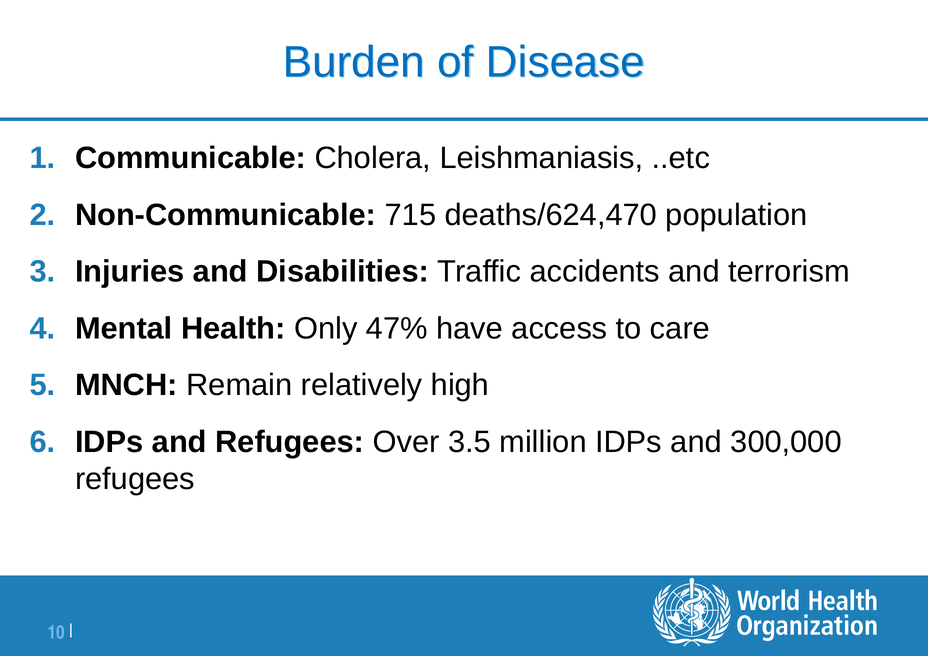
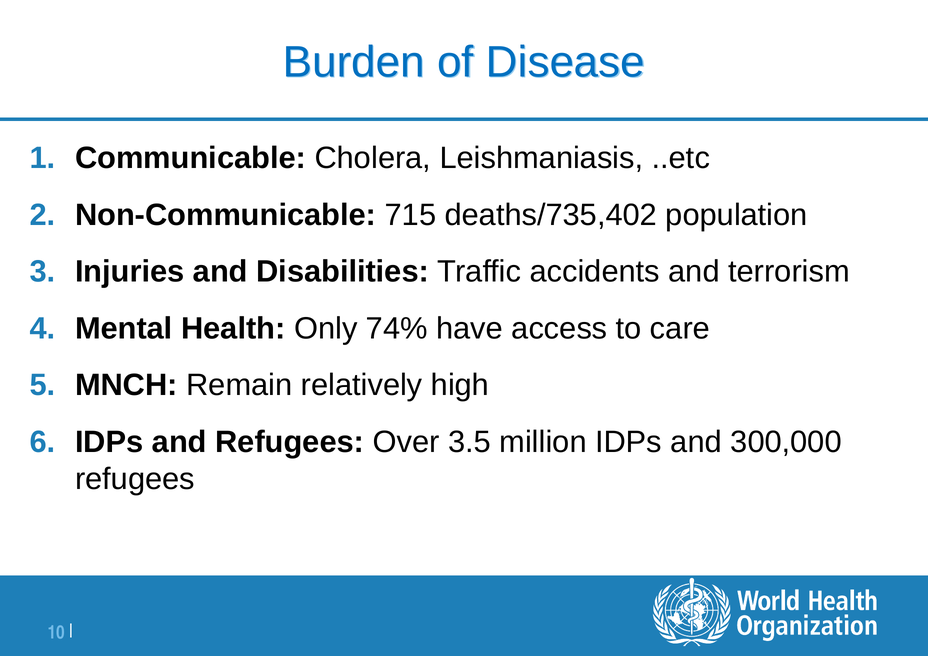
deaths/624,470: deaths/624,470 -> deaths/735,402 (551, 215)
47%: 47% -> 74% (397, 329)
